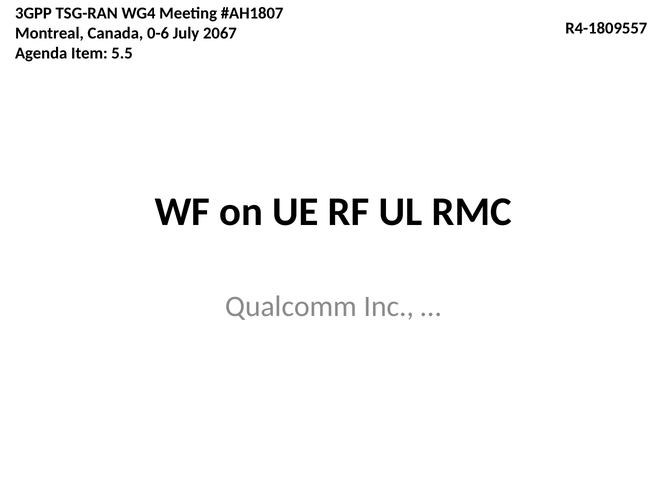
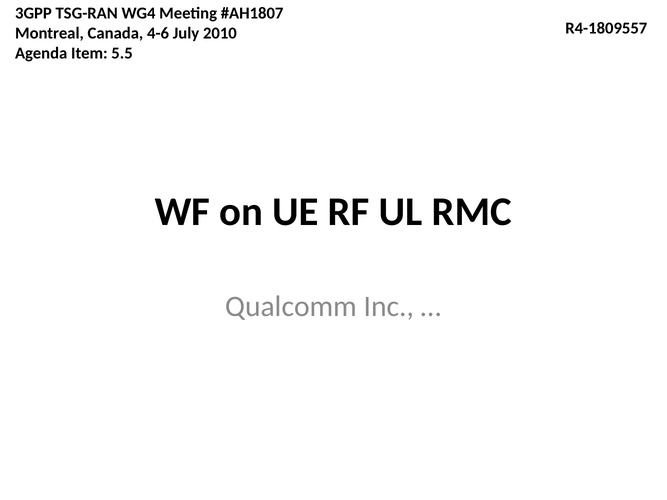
0-6: 0-6 -> 4-6 (158, 33)
2067: 2067 -> 2010 (220, 33)
